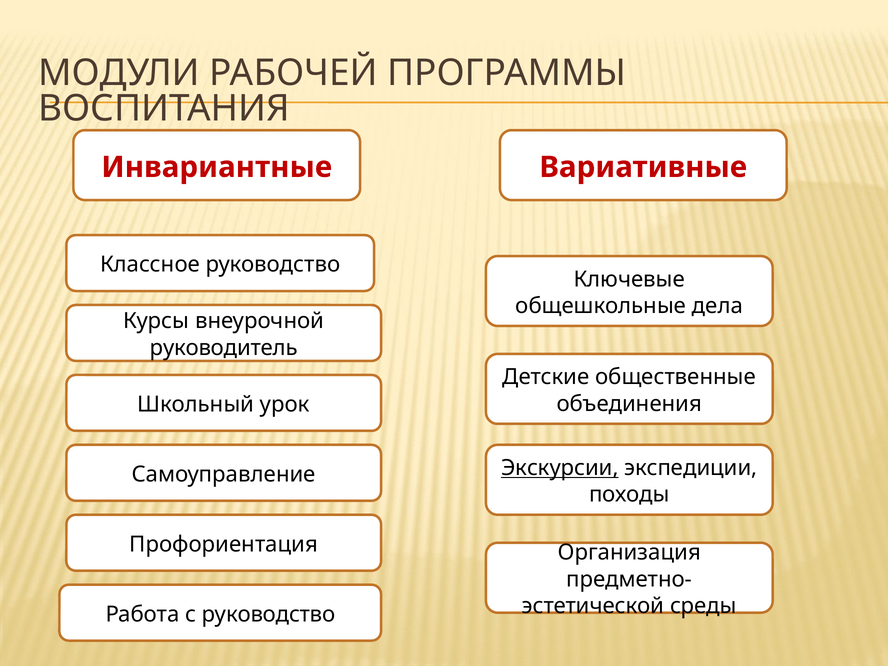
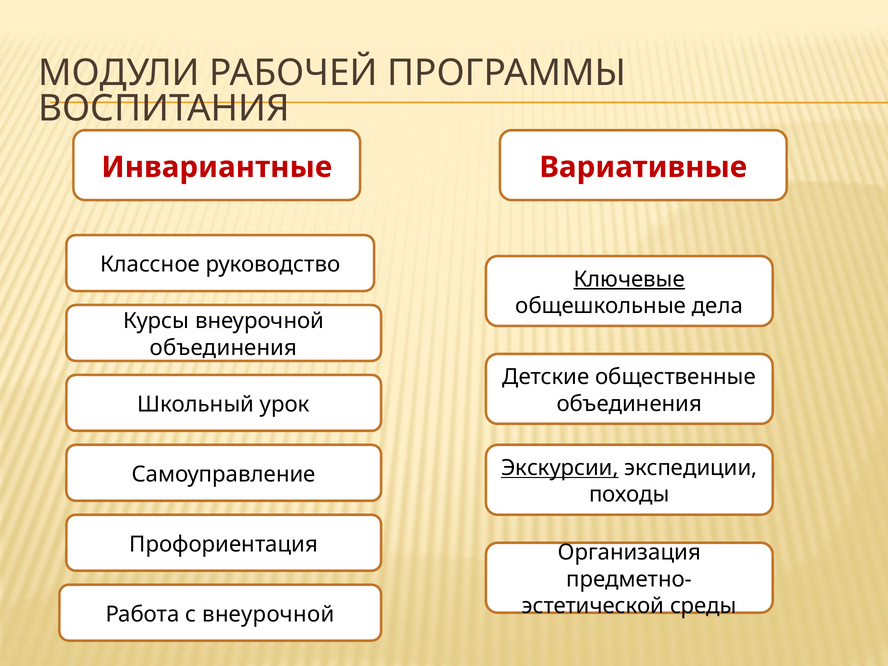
Ключевые underline: none -> present (629, 279)
руководитель: руководитель -> объединения (224, 348)
с руководство: руководство -> внеурочной (268, 614)
